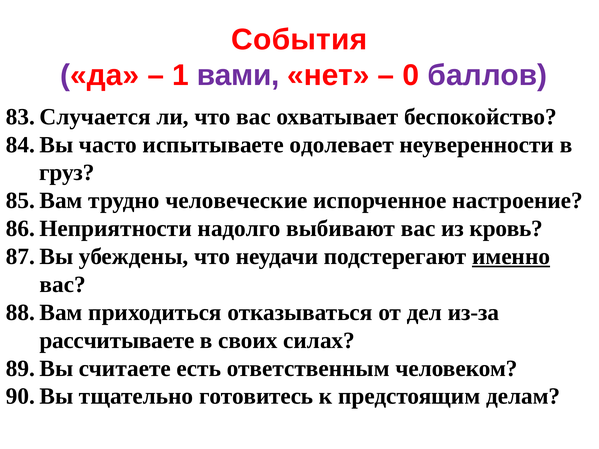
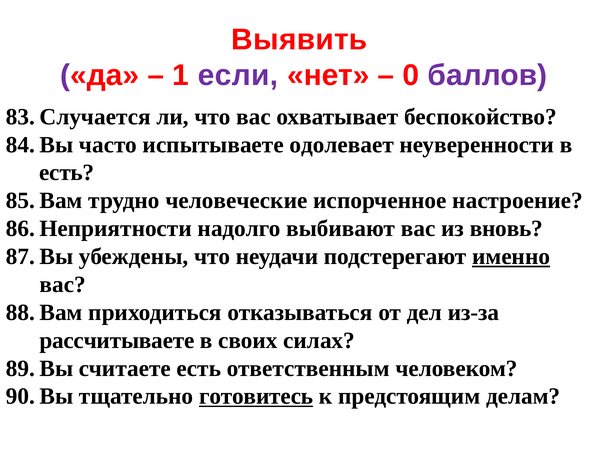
События: События -> Выявить (299, 40)
вами: вами -> если (238, 75)
груз: груз -> есть (67, 173)
кровь: кровь -> вновь (506, 229)
готовитесь underline: none -> present (256, 396)
